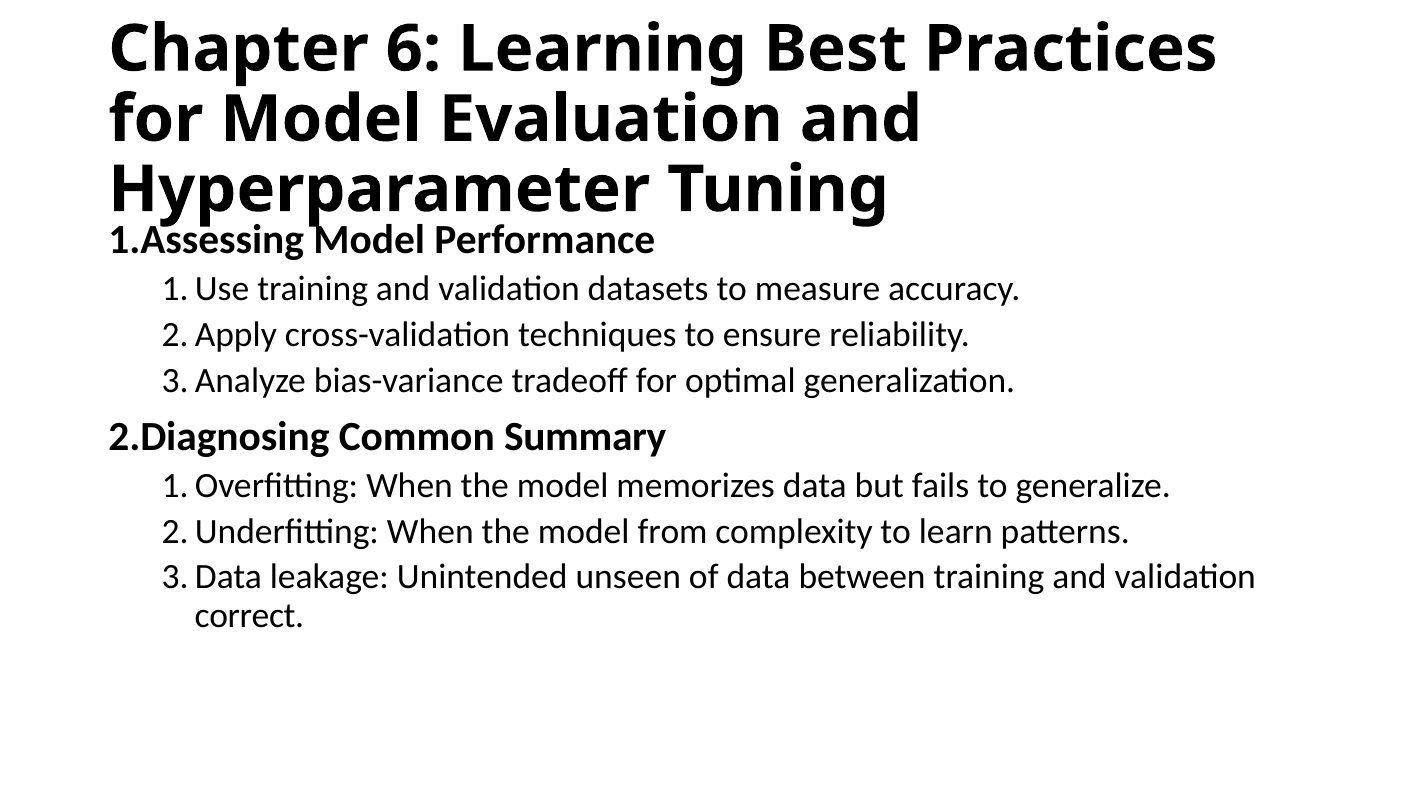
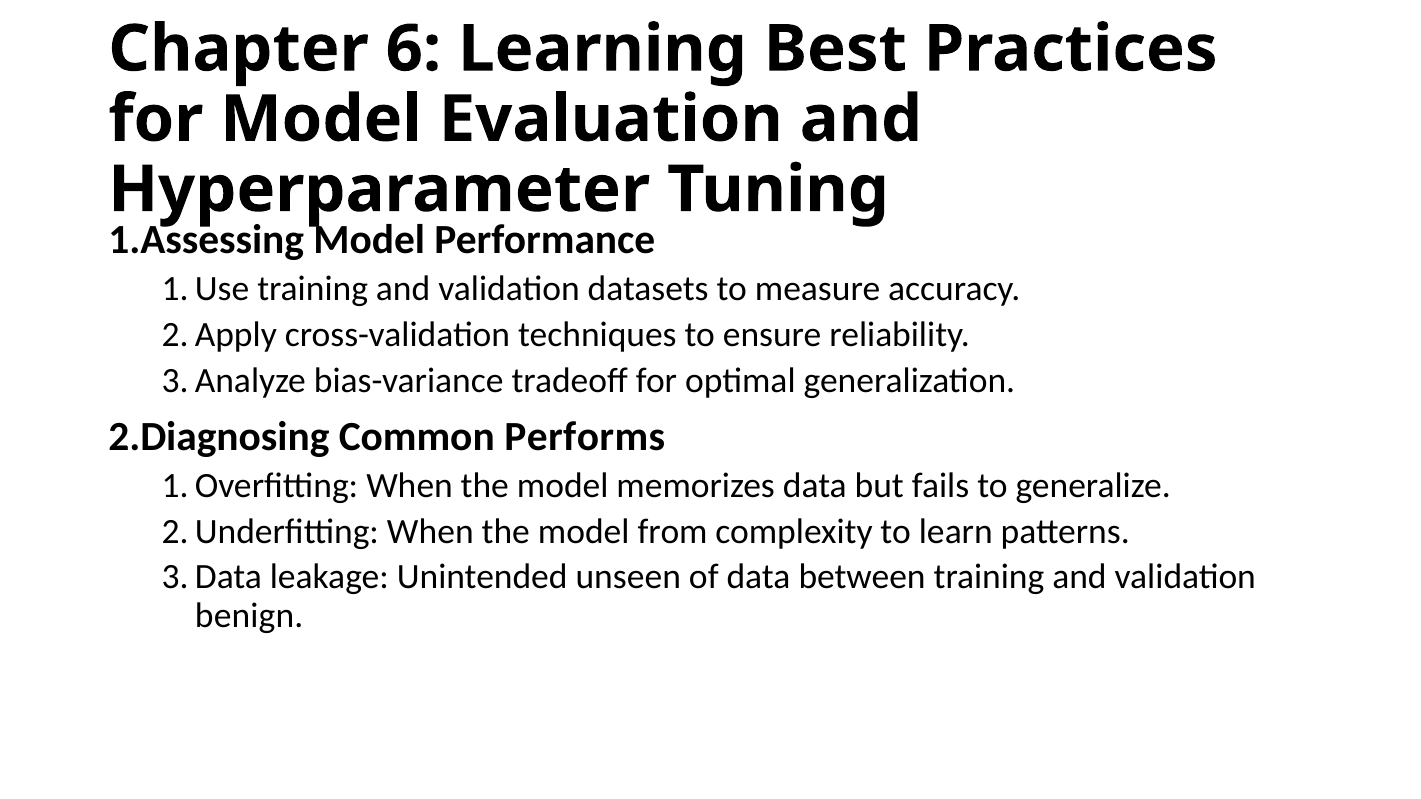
Summary: Summary -> Performs (585, 437)
correct: correct -> benign (249, 616)
